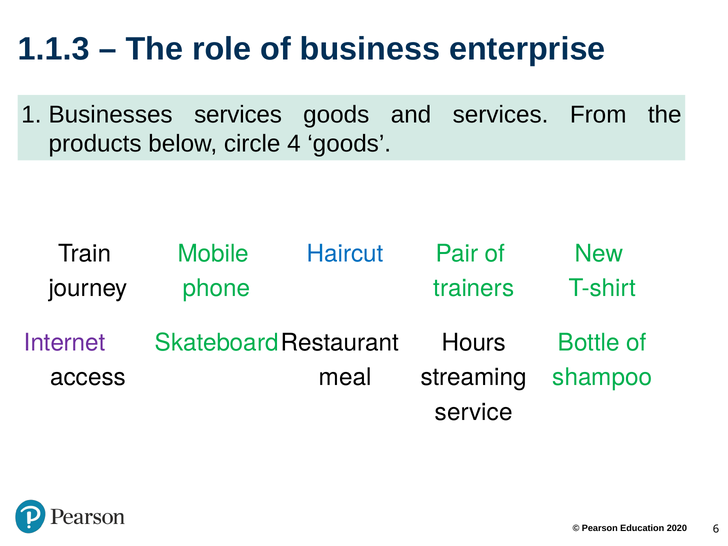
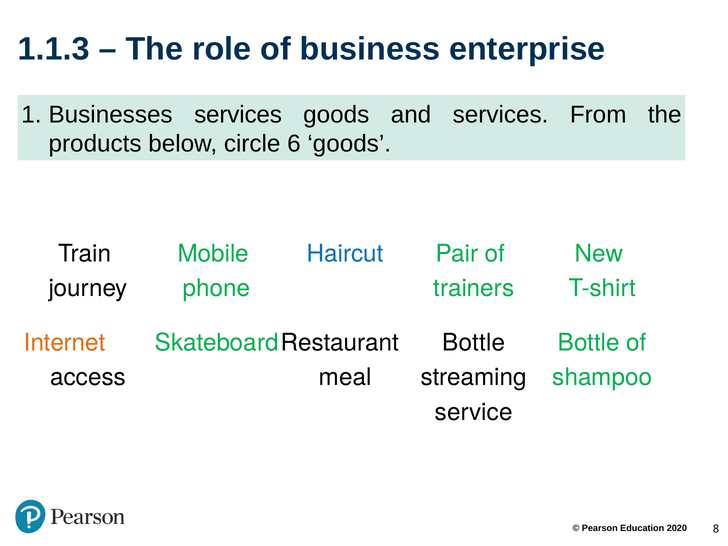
4: 4 -> 6 (294, 144)
Internet colour: purple -> orange (65, 343)
Hours: Hours -> Bottle (474, 343)
6: 6 -> 8 (716, 529)
